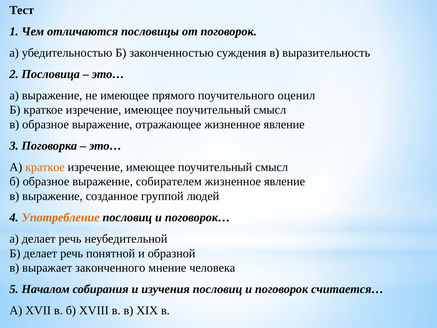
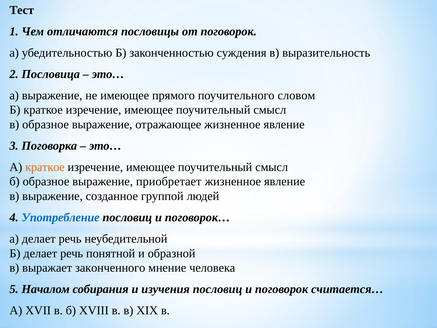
оценил: оценил -> словом (296, 95)
собирателем: собирателем -> приобретает (169, 181)
Употребление colour: orange -> blue (61, 217)
